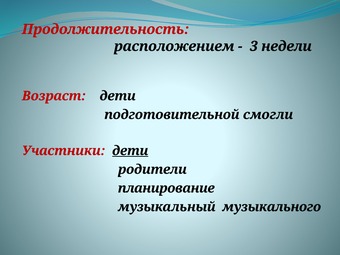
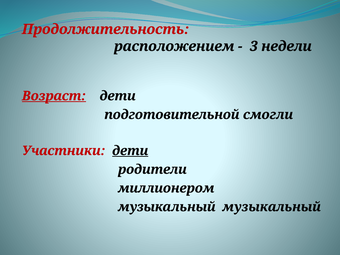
Возраст underline: none -> present (54, 96)
планирование: планирование -> миллионером (166, 188)
музыкальный музыкального: музыкального -> музыкальный (272, 207)
